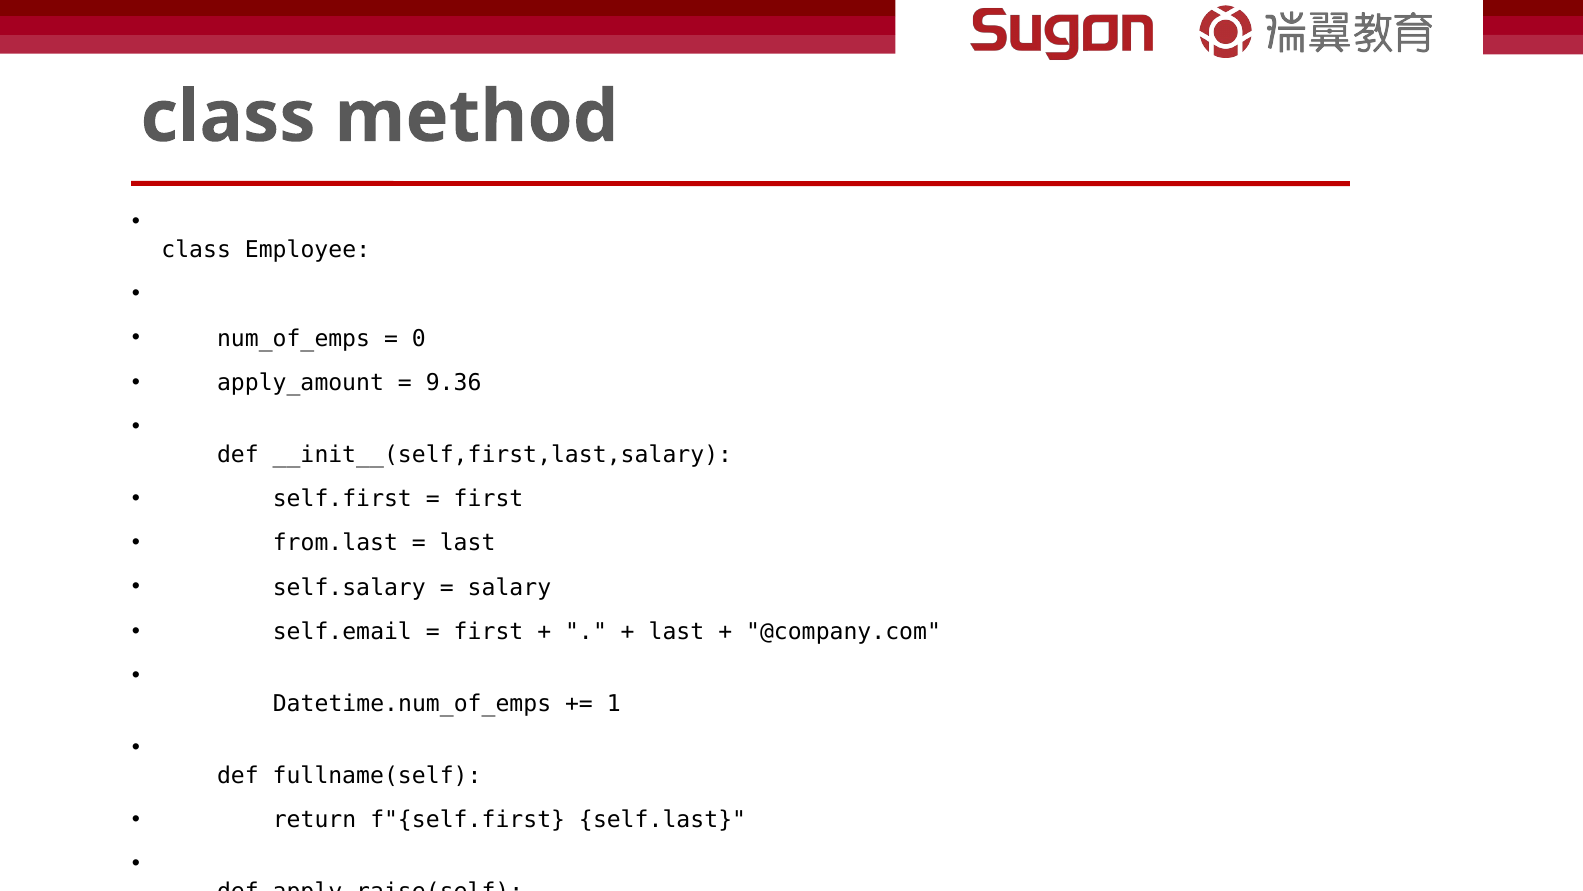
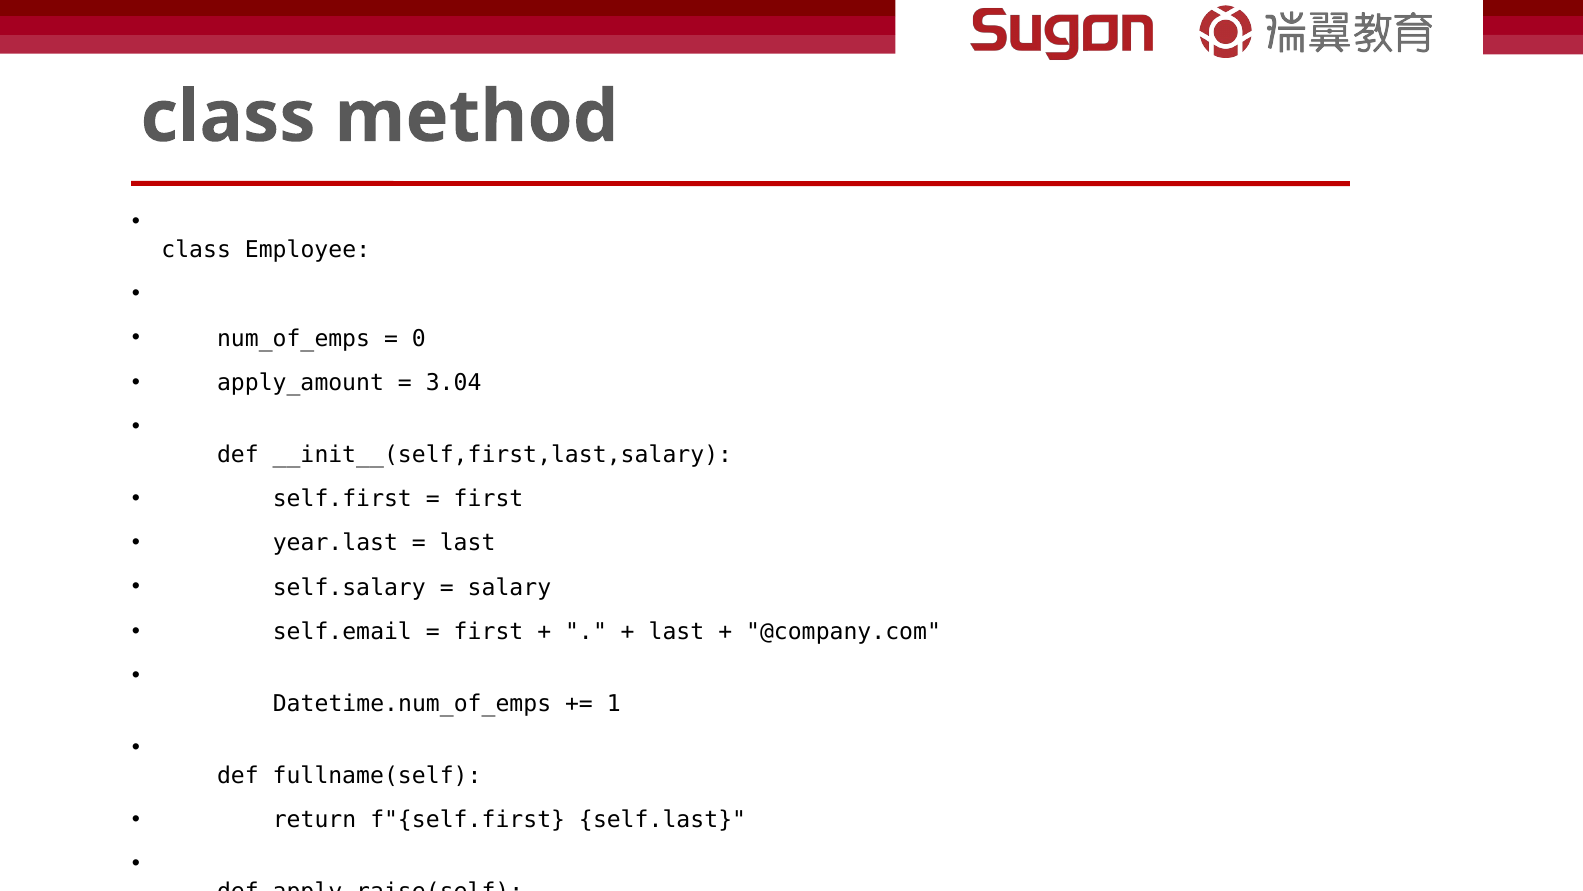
9.36: 9.36 -> 3.04 (454, 382)
from.last: from.last -> year.last (335, 543)
